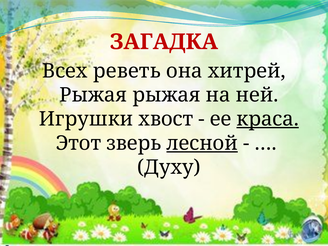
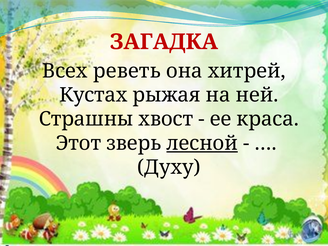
Рыжая: Рыжая -> Кустах (93, 95)
Игрушки: Игрушки -> Страшны (86, 119)
краса underline: present -> none (268, 119)
